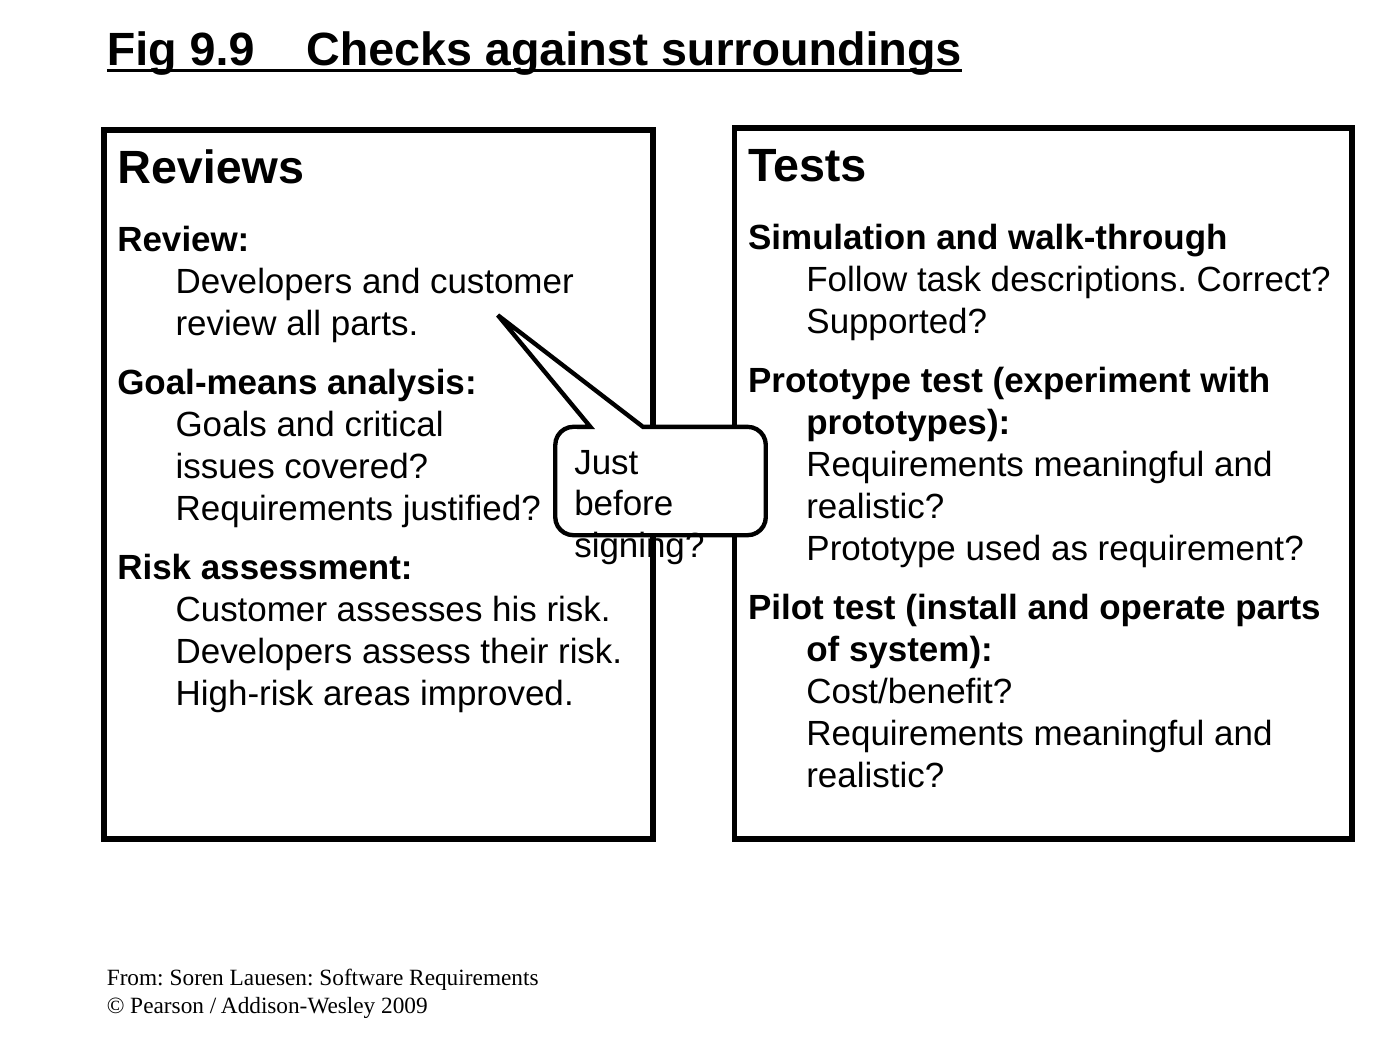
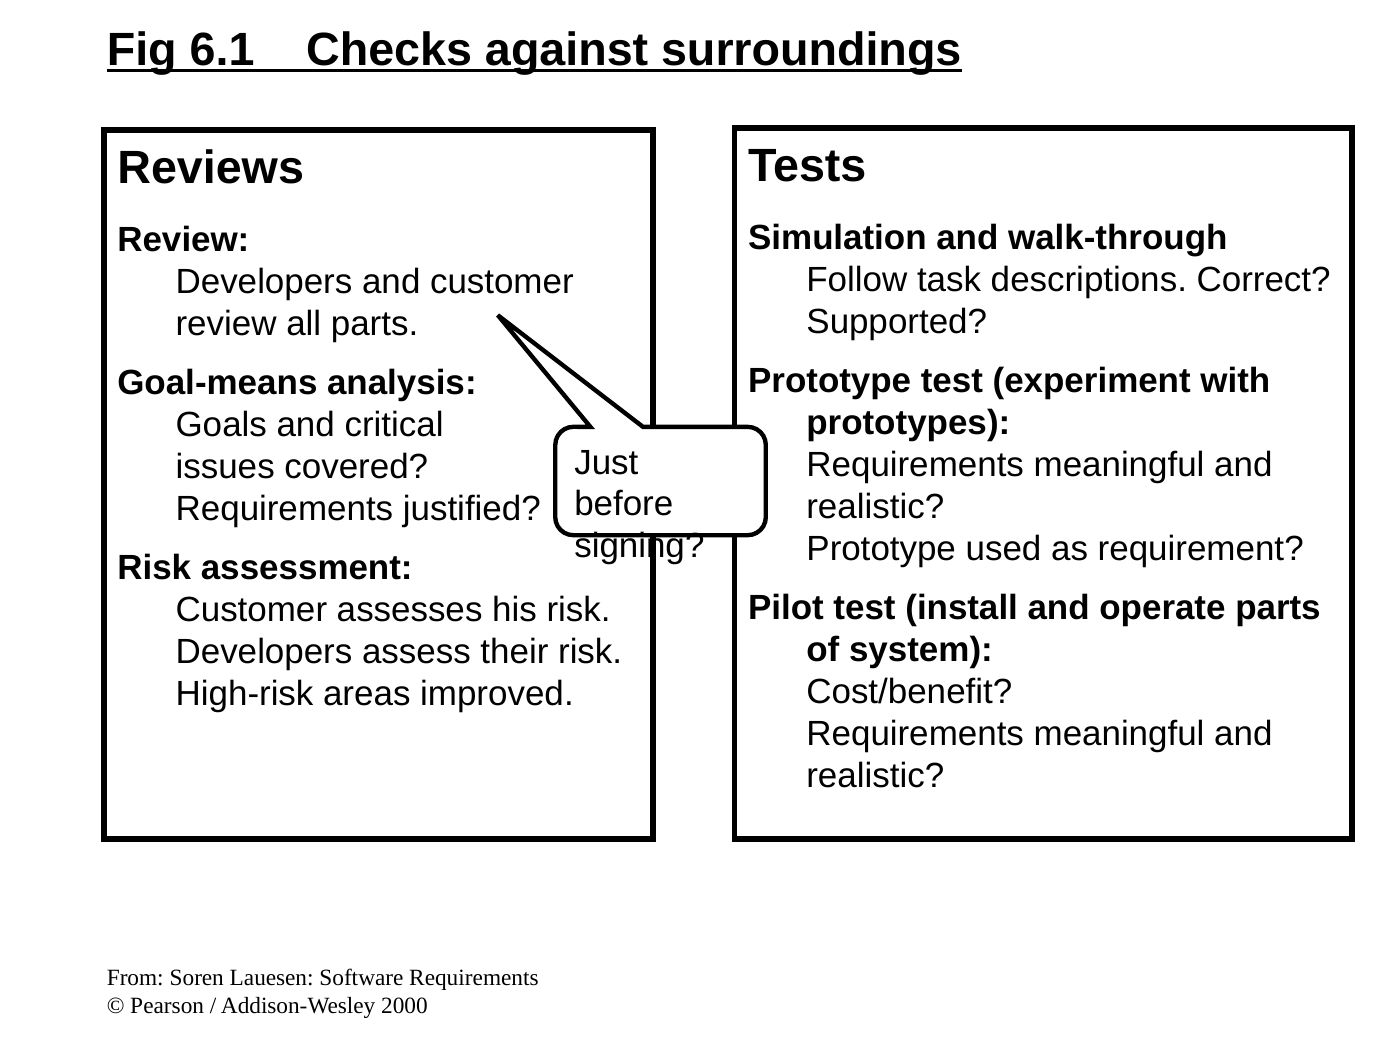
9.9: 9.9 -> 6.1 (222, 50)
2009: 2009 -> 2000 (404, 1006)
